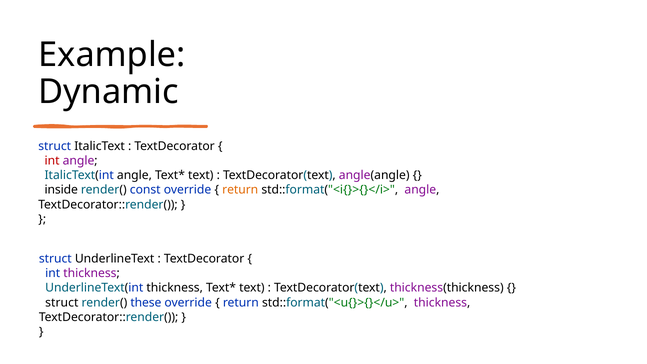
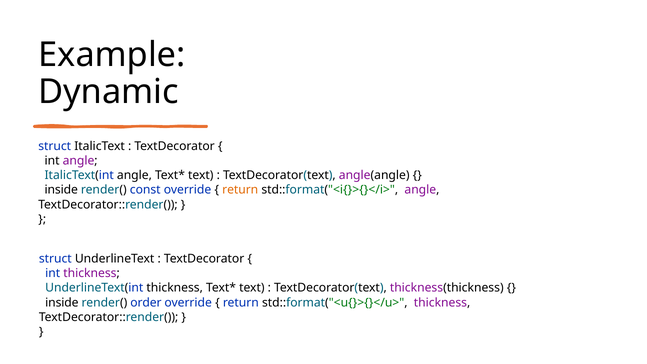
int colour: red -> black (52, 161)
struct: struct -> inside (62, 302)
these: these -> order (146, 302)
